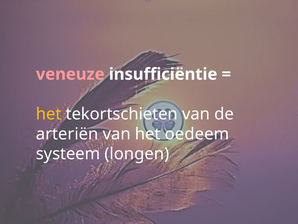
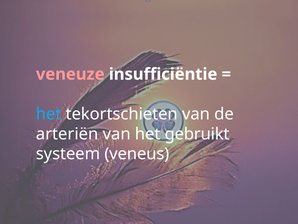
het colour: yellow -> light blue (49, 114)
oedeem: oedeem -> gebruikt (197, 134)
longen: longen -> veneus (137, 154)
